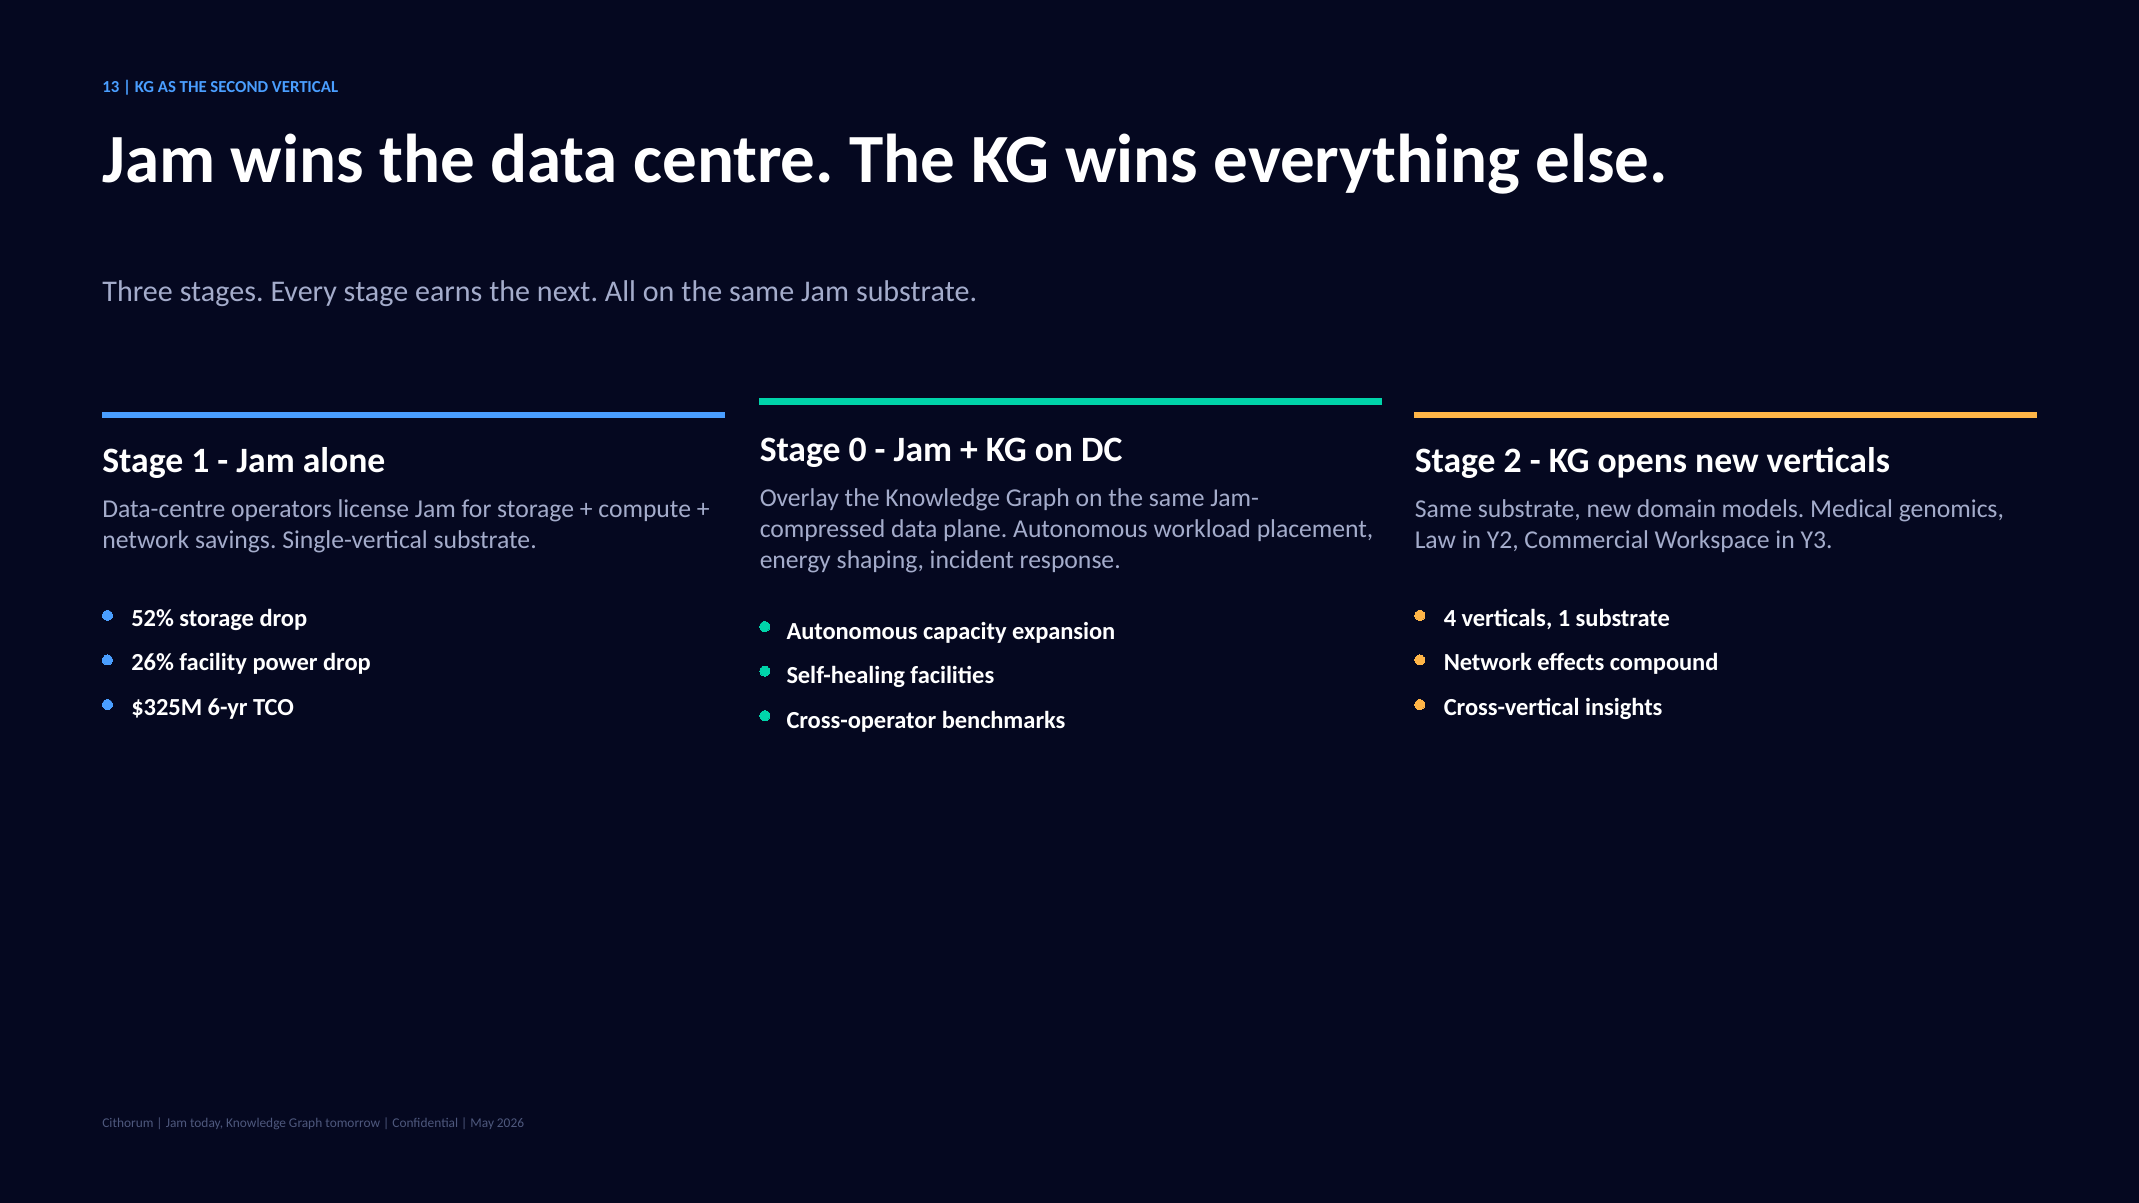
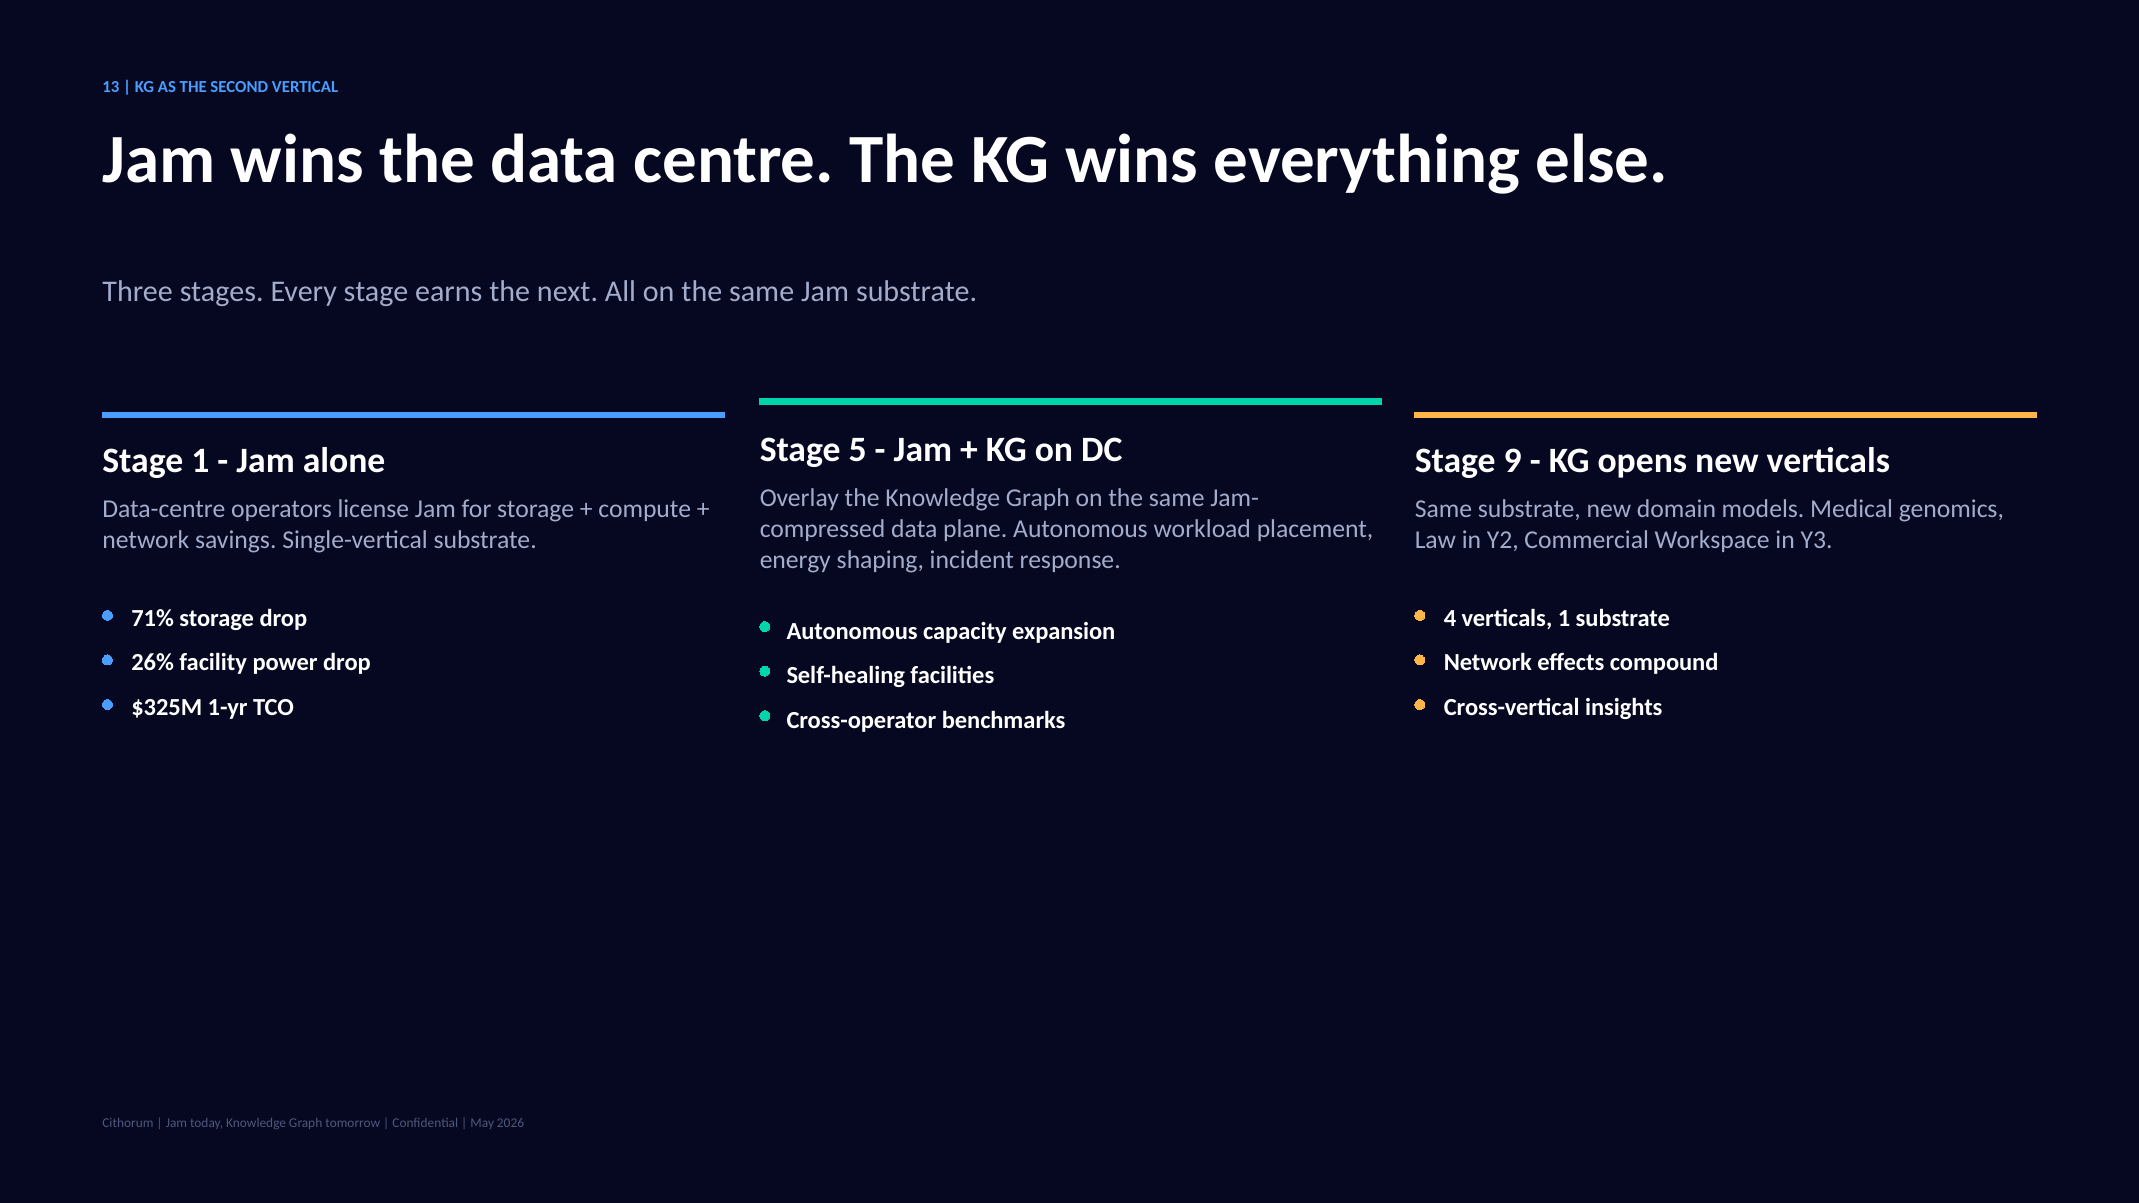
0: 0 -> 5 (858, 449)
2: 2 -> 9 (1513, 461)
52%: 52% -> 71% (153, 618)
6-yr: 6-yr -> 1-yr (228, 707)
